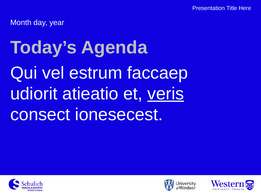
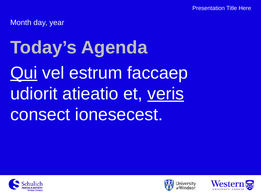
Qui underline: none -> present (24, 73)
